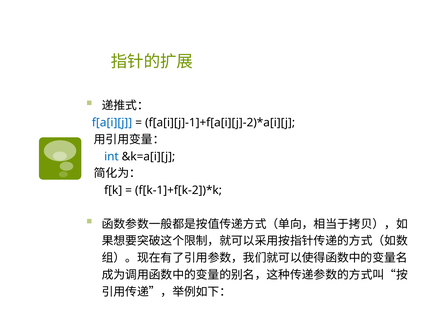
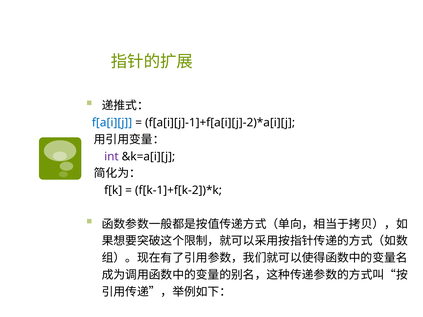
int colour: blue -> purple (111, 157)
